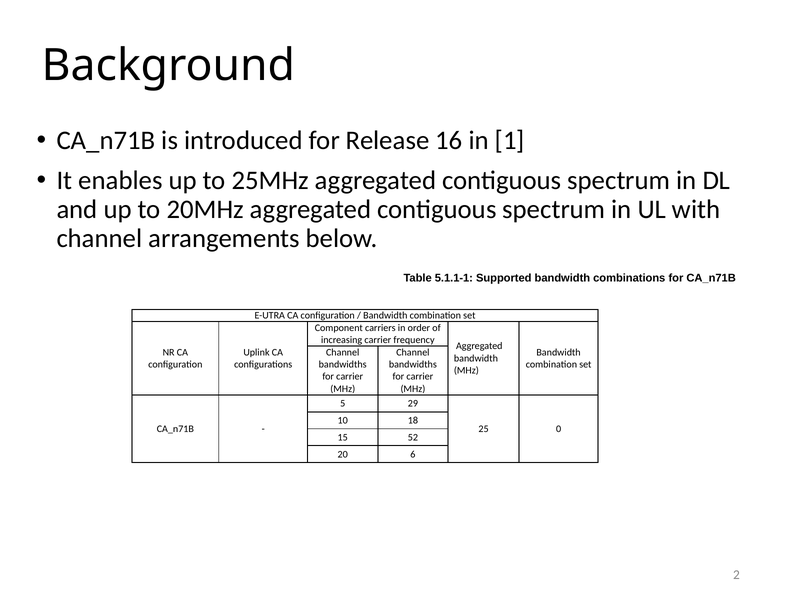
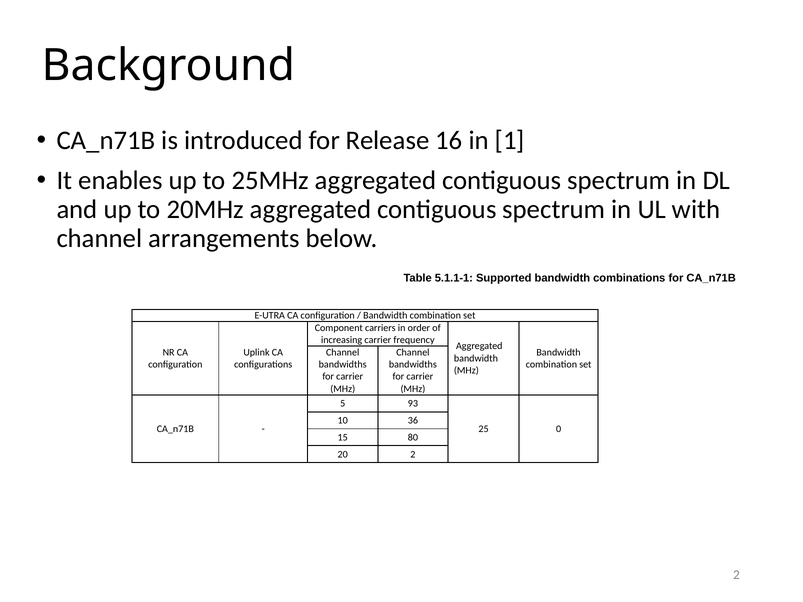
29: 29 -> 93 (413, 404)
18: 18 -> 36 (413, 421)
52: 52 -> 80 (413, 437)
20 6: 6 -> 2 (413, 454)
